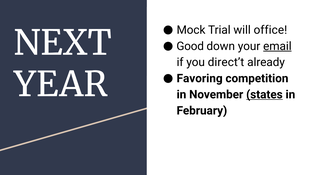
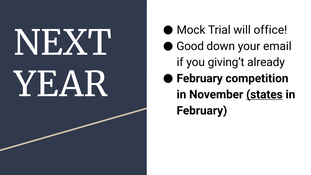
email underline: present -> none (277, 46)
direct’t: direct’t -> giving’t (226, 62)
Favoring: Favoring -> February (200, 78)
